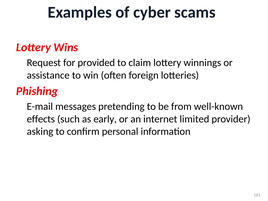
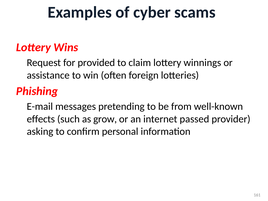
early: early -> grow (105, 119)
limited: limited -> passed (194, 119)
